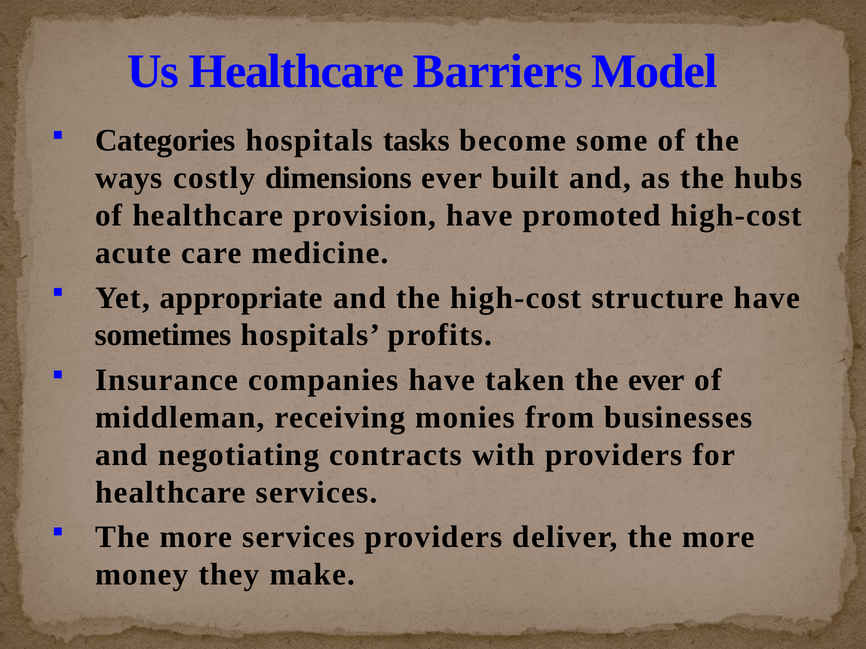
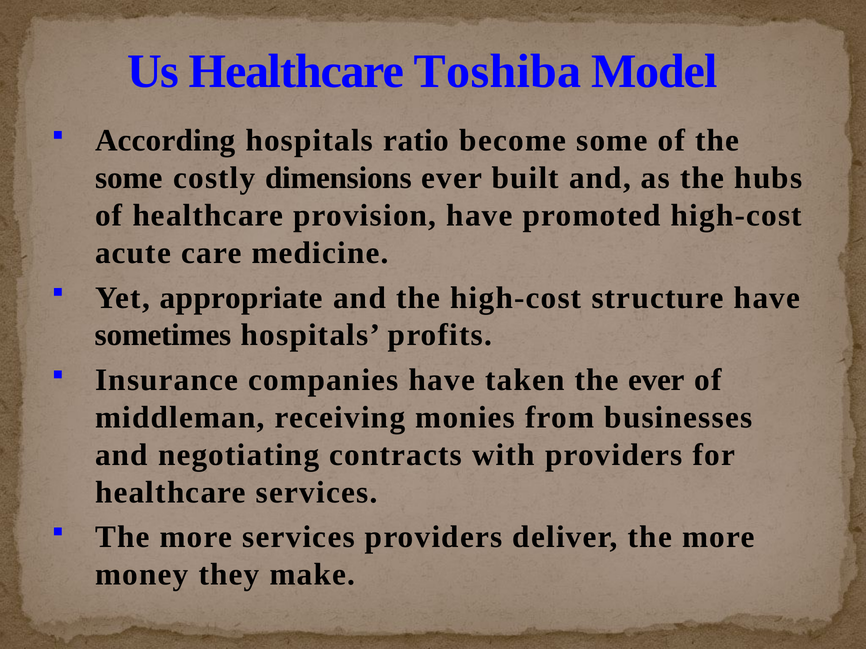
Barriers: Barriers -> Toshiba (498, 71)
Categories: Categories -> According (165, 141)
tasks: tasks -> ratio (416, 141)
ways: ways -> some (129, 178)
